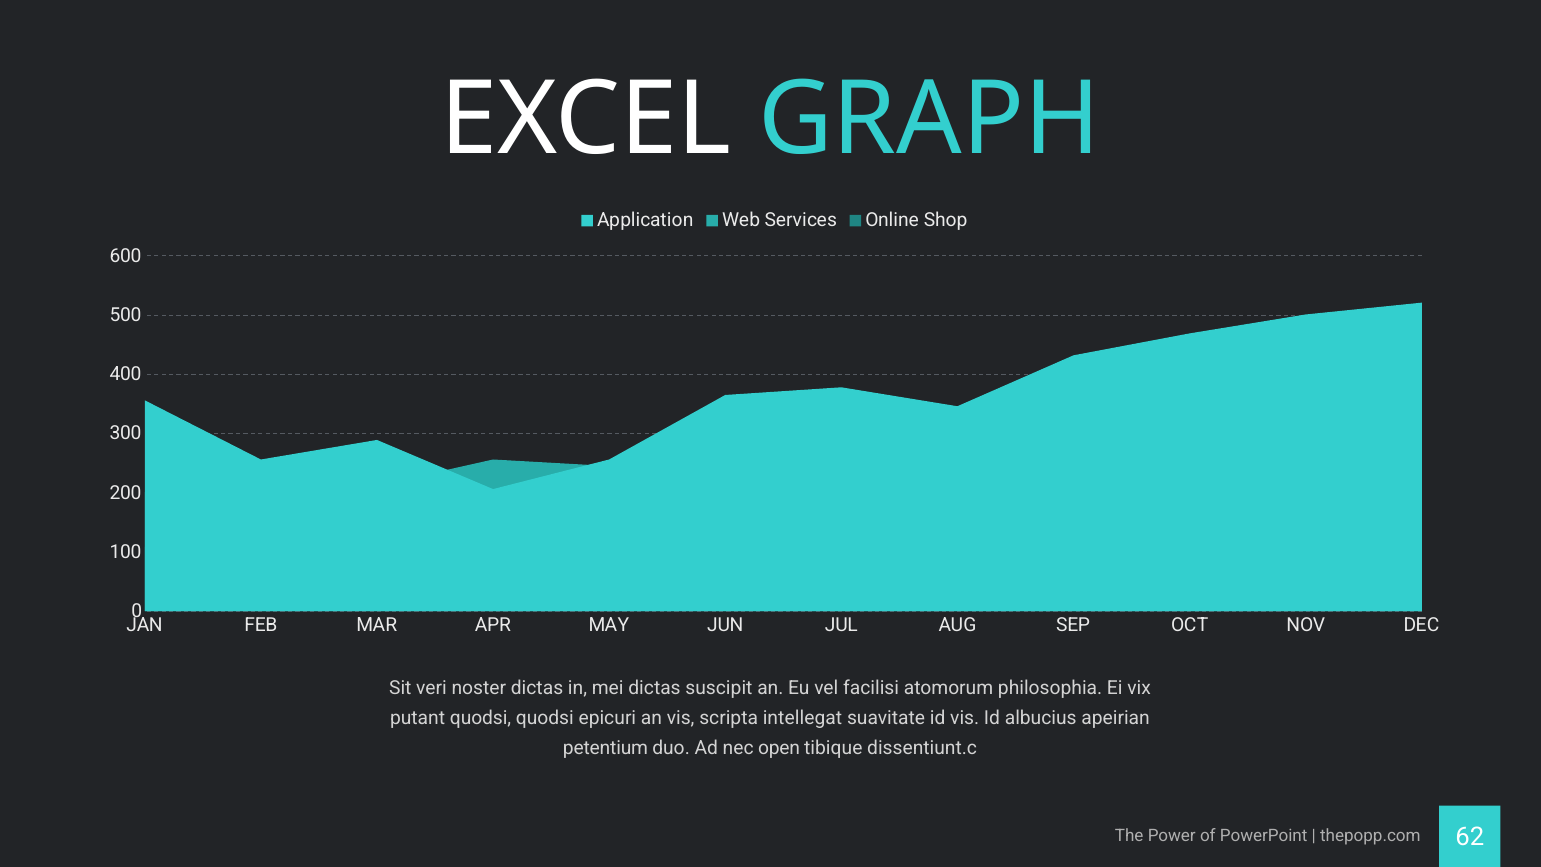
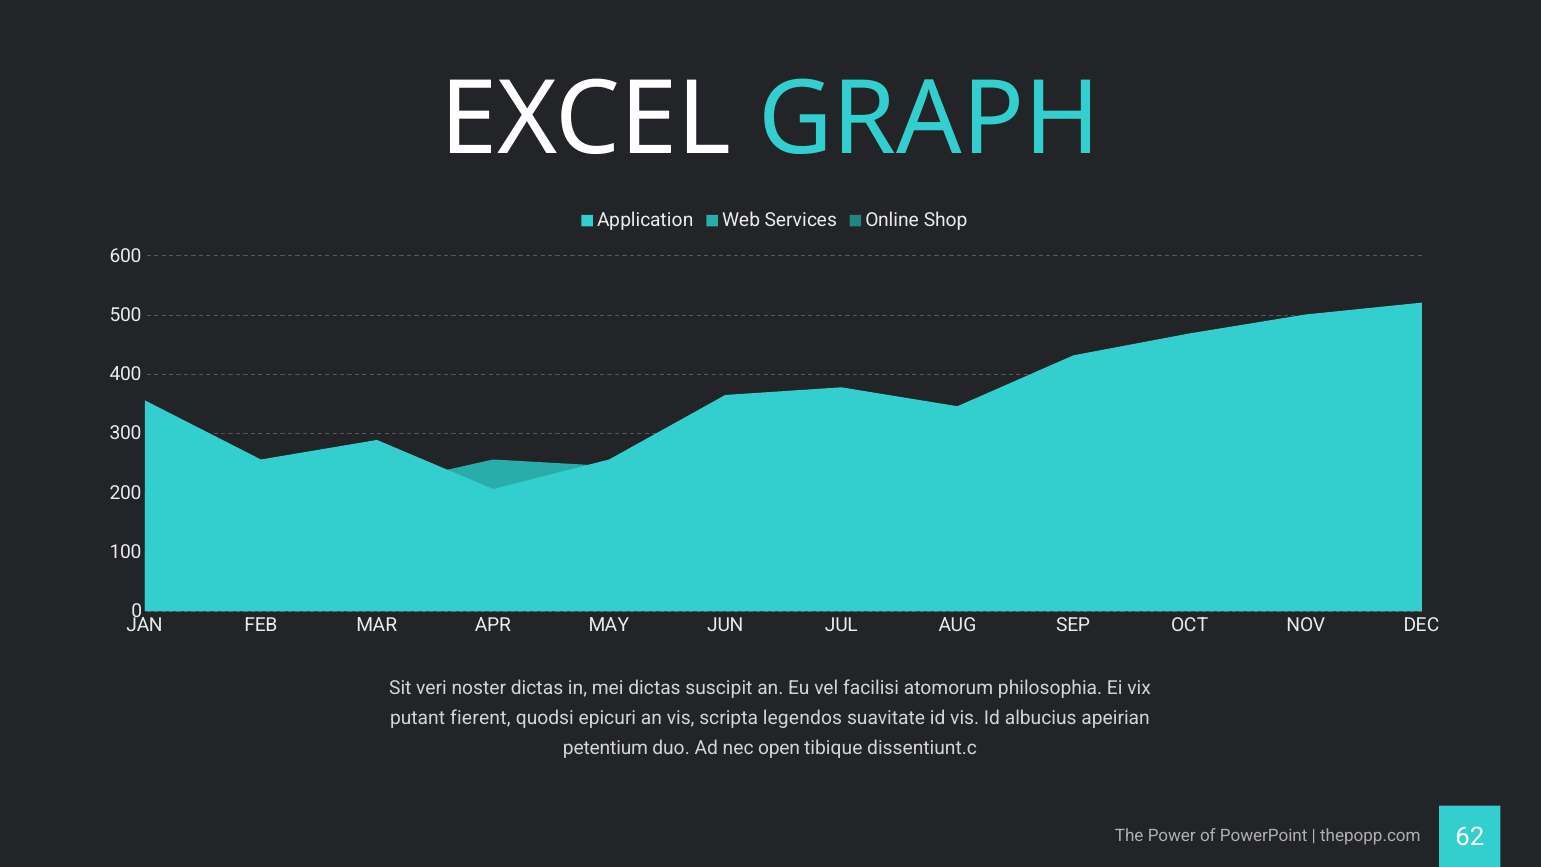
putant quodsi: quodsi -> fierent (480, 718)
intellegat: intellegat -> legendos (802, 718)
